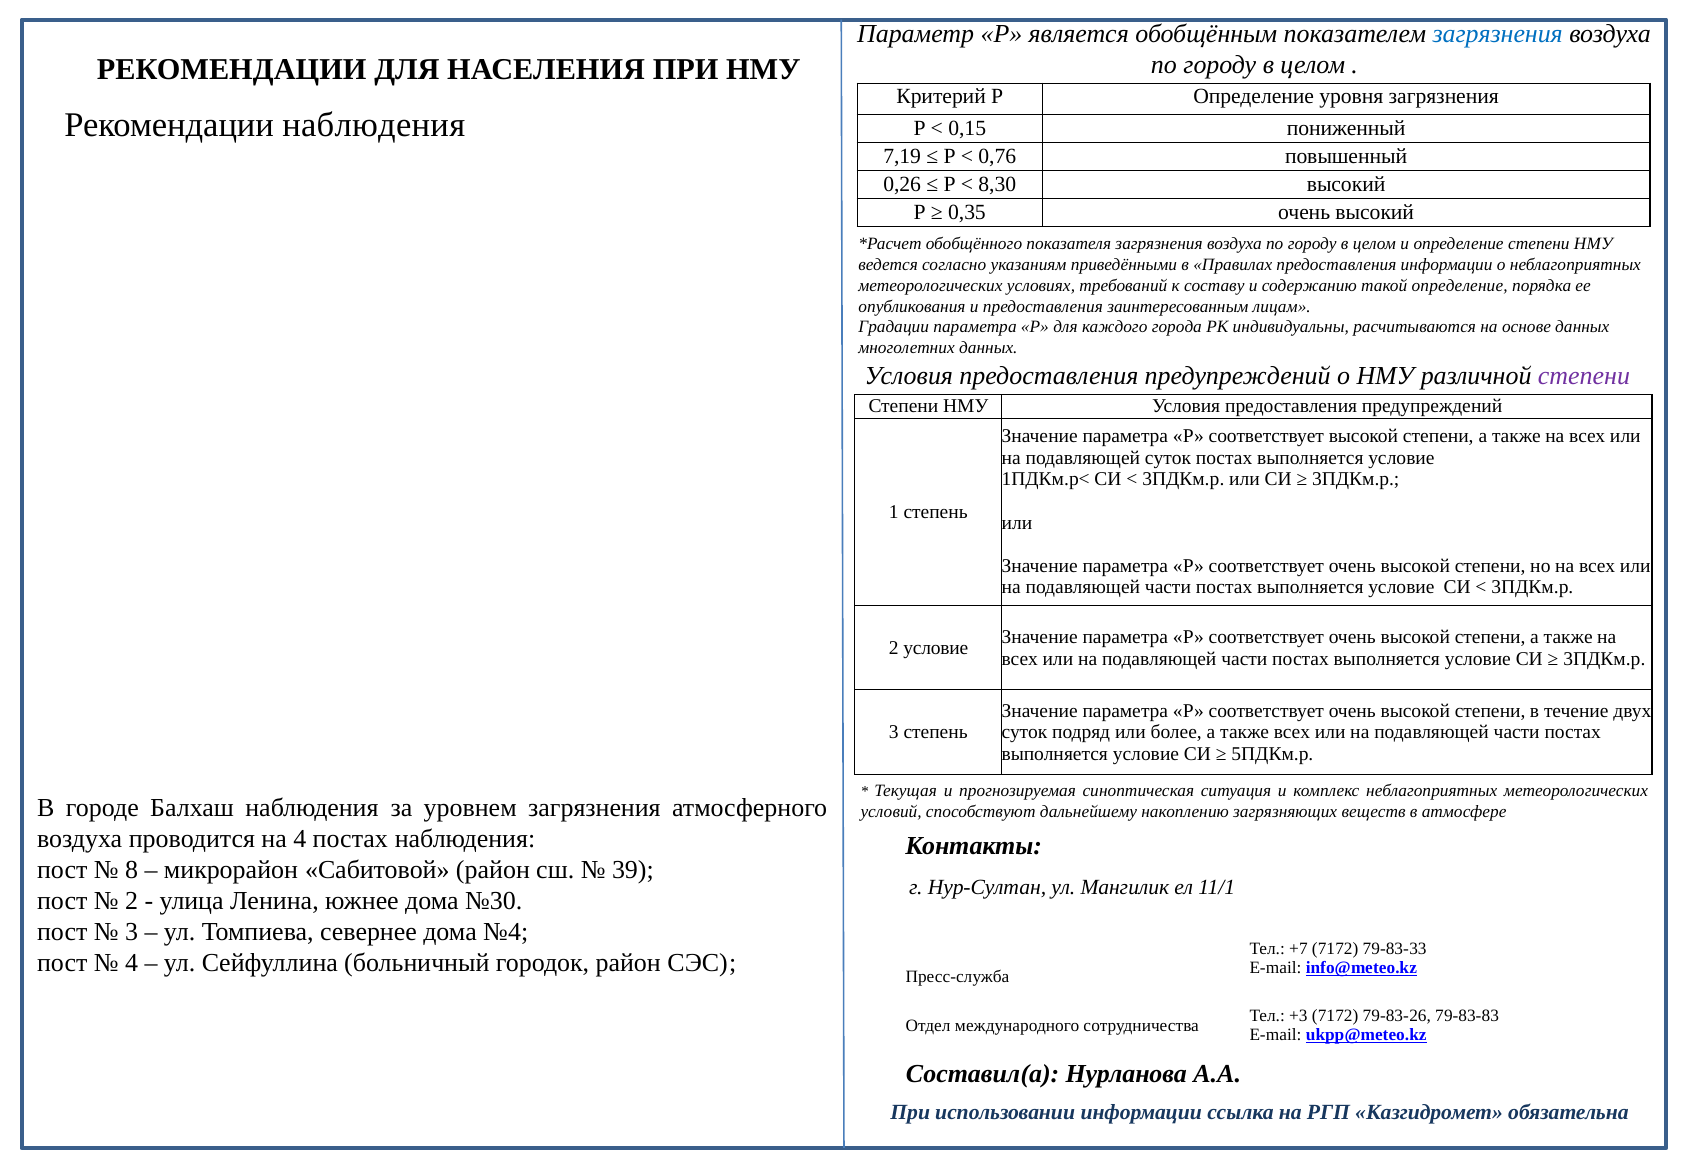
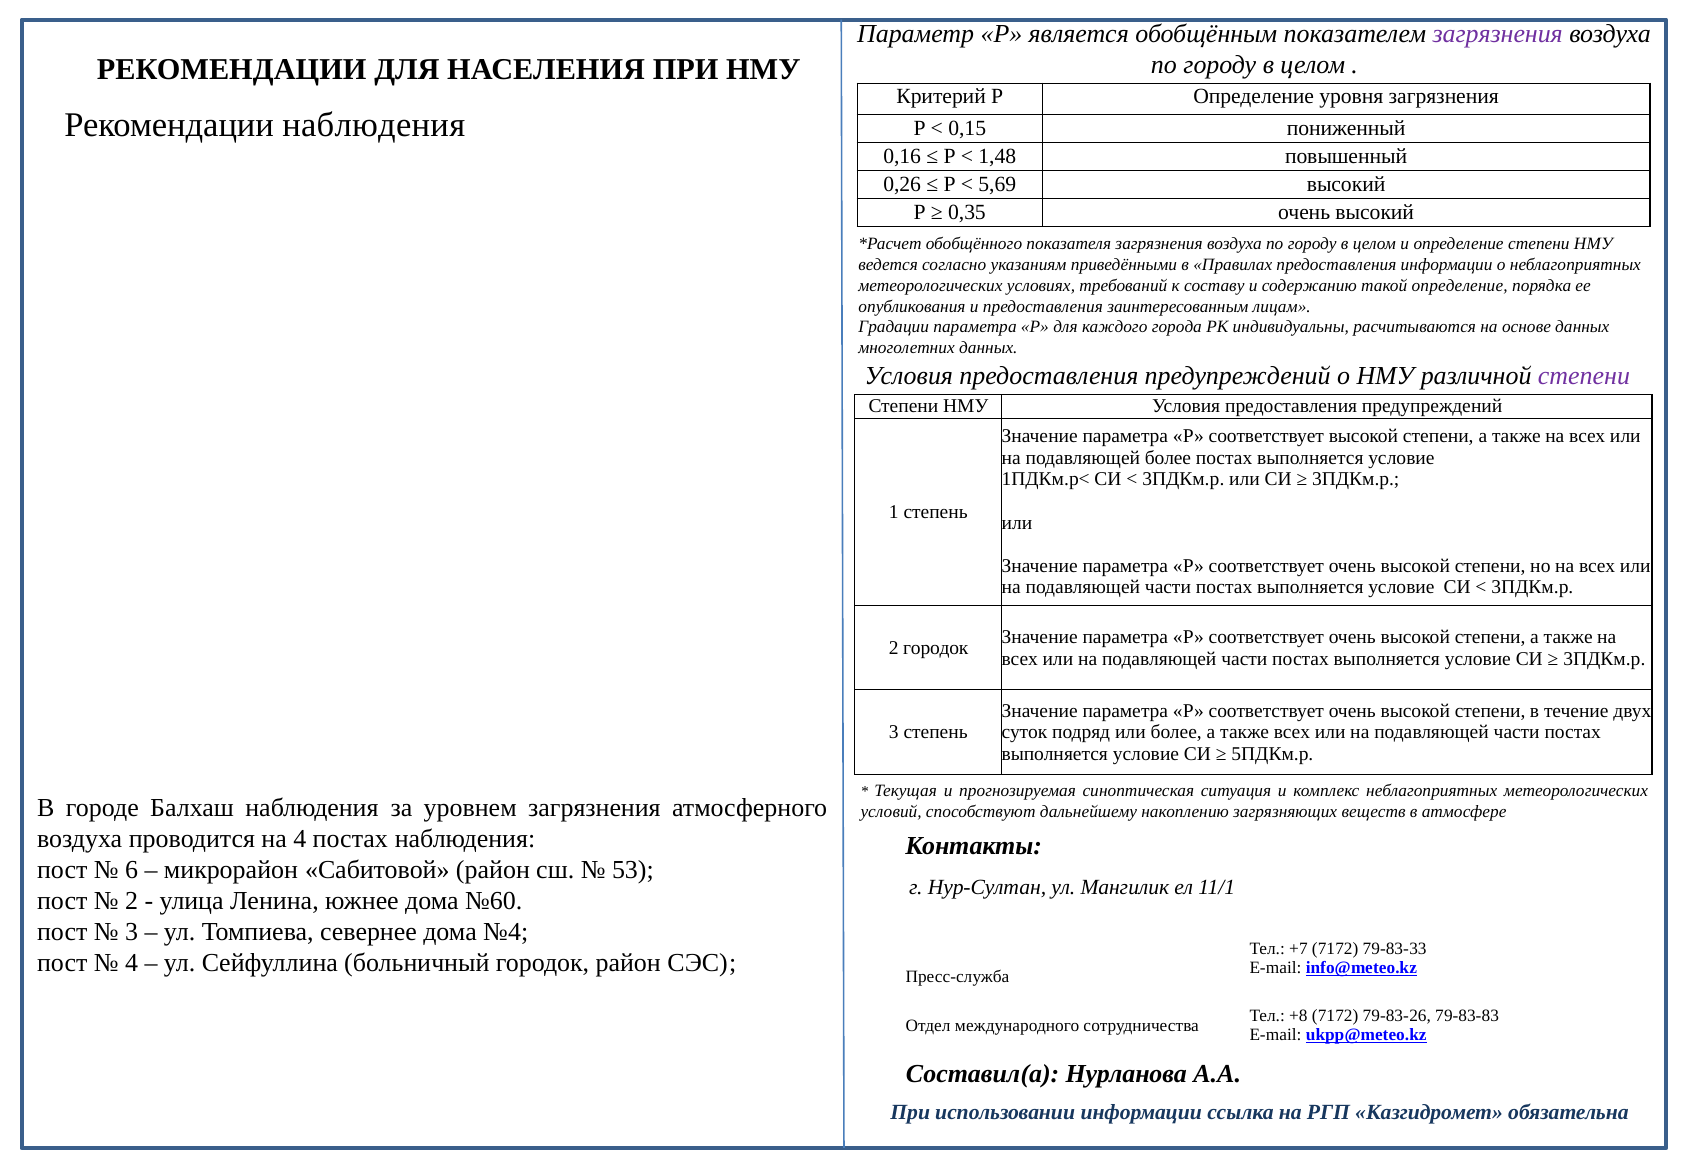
загрязнения colour: blue -> purple (1498, 34)
7,19: 7,19 -> 0,16 (902, 156)
0,76: 0,76 -> 1,48 (997, 156)
8,30: 8,30 -> 5,69 (997, 184)
подавляющей суток: суток -> более (1168, 458)
2 условие: условие -> городок (936, 648)
8: 8 -> 6 (132, 870)
39: 39 -> 53 (633, 870)
№30: №30 -> №60 (494, 902)
+3: +3 -> +8 (1298, 1016)
